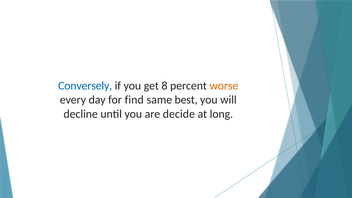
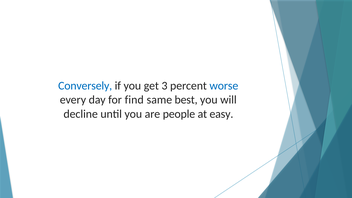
8: 8 -> 3 (164, 86)
worse colour: orange -> blue (224, 86)
decide: decide -> people (179, 114)
long: long -> easy (221, 114)
